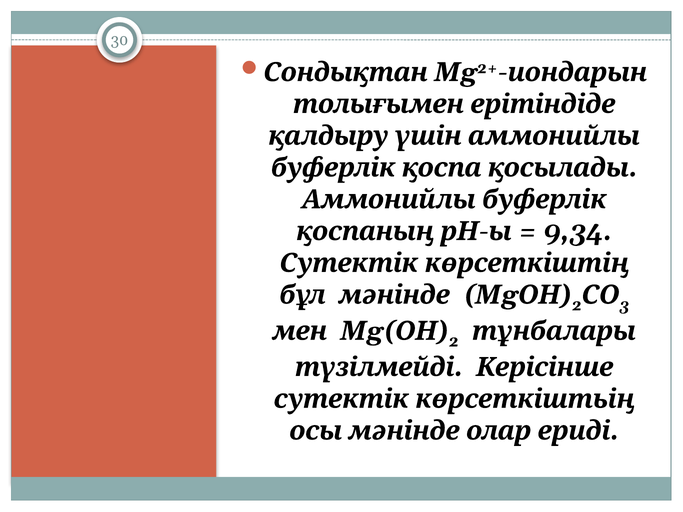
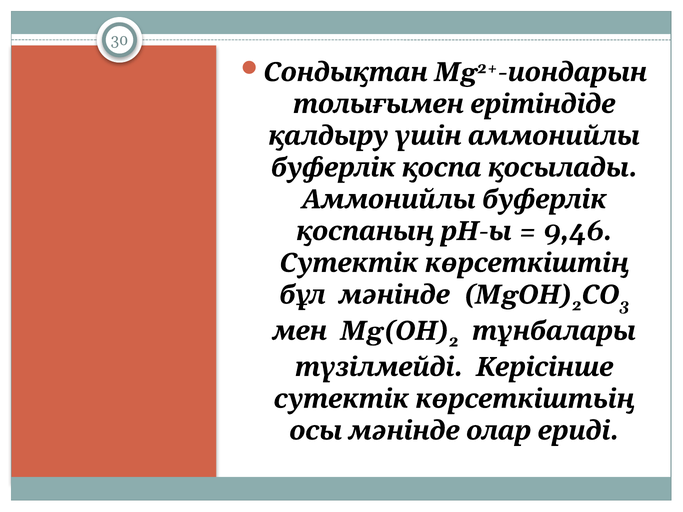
9,34: 9,34 -> 9,46 (578, 231)
